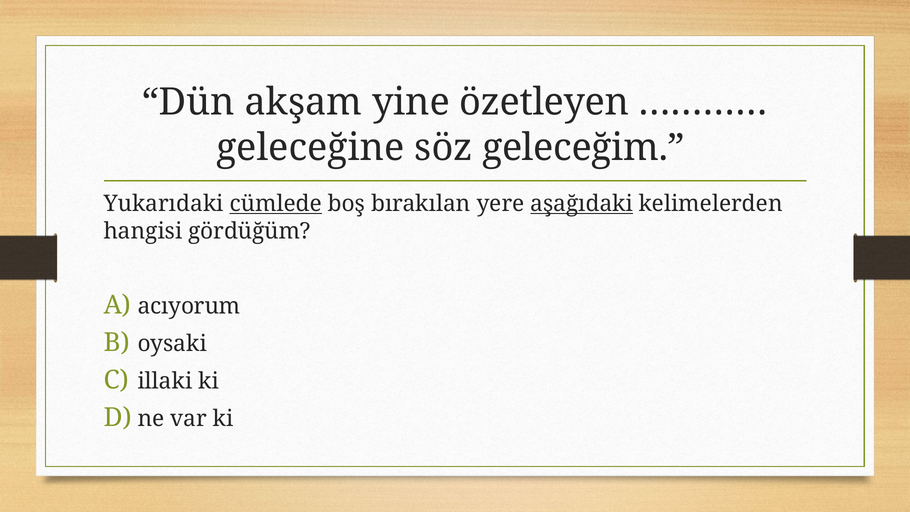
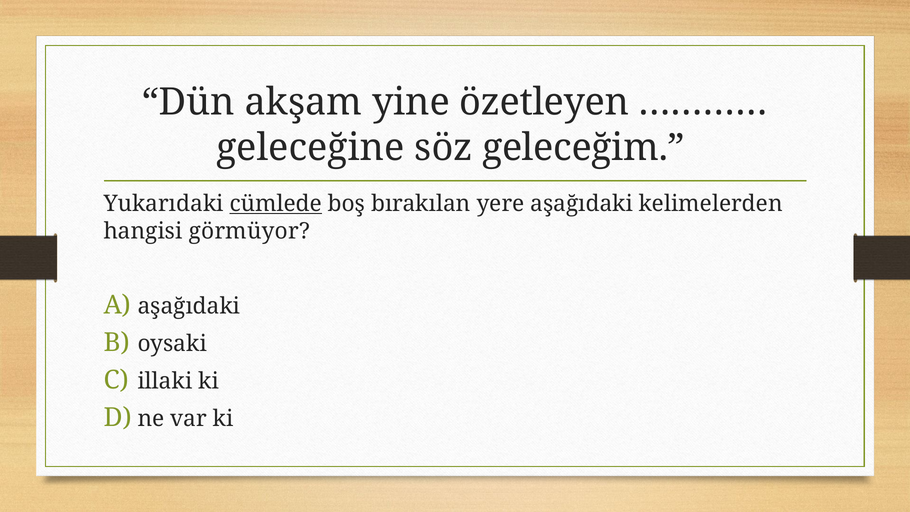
aşağıdaki underline: present -> none (582, 204)
gördüğüm: gördüğüm -> görmüyor (249, 231)
acıyorum: acıyorum -> aşağıdaki (189, 306)
